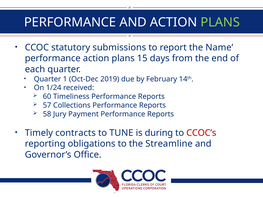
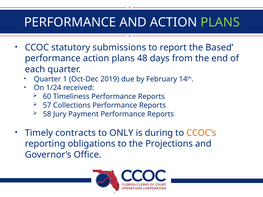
Name: Name -> Based (219, 47)
15: 15 -> 48 (142, 58)
TUNE: TUNE -> ONLY (121, 133)
CCOC’s colour: red -> orange (201, 133)
Streamline: Streamline -> Projections (169, 144)
